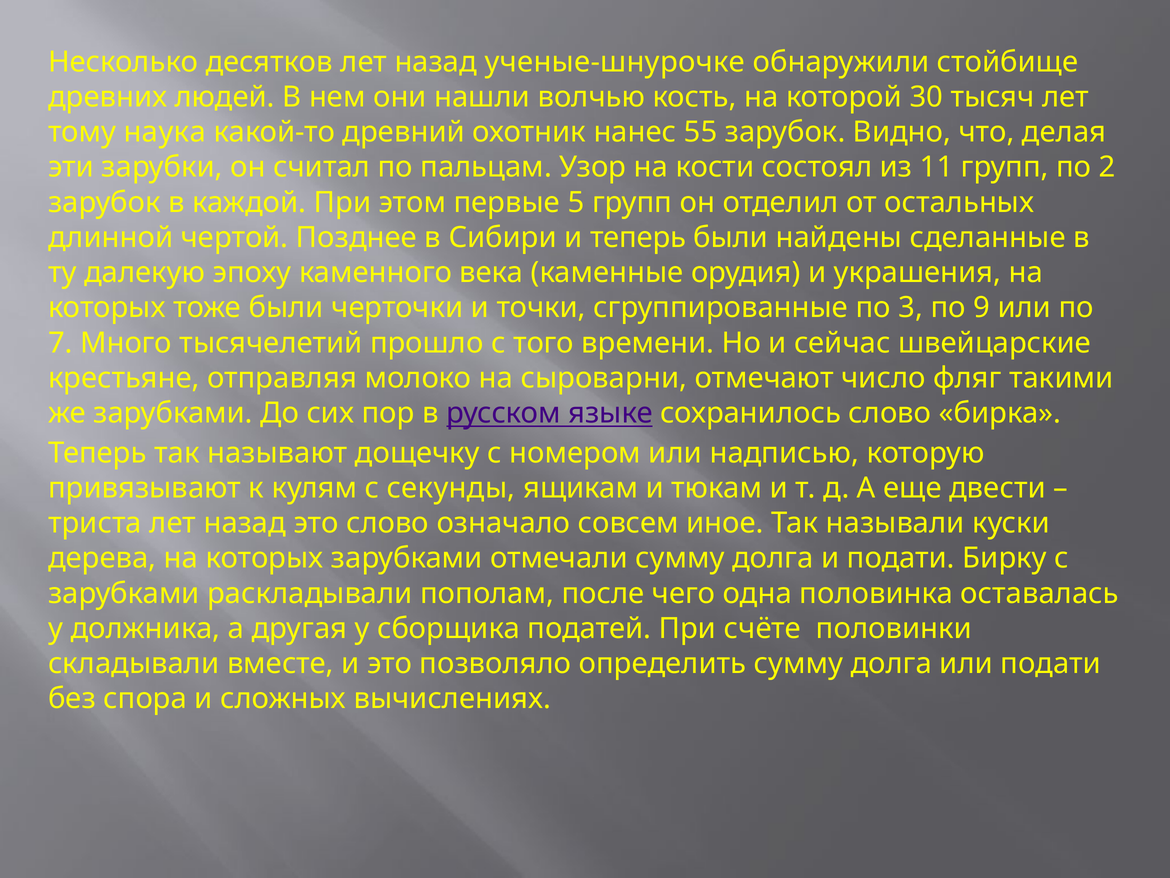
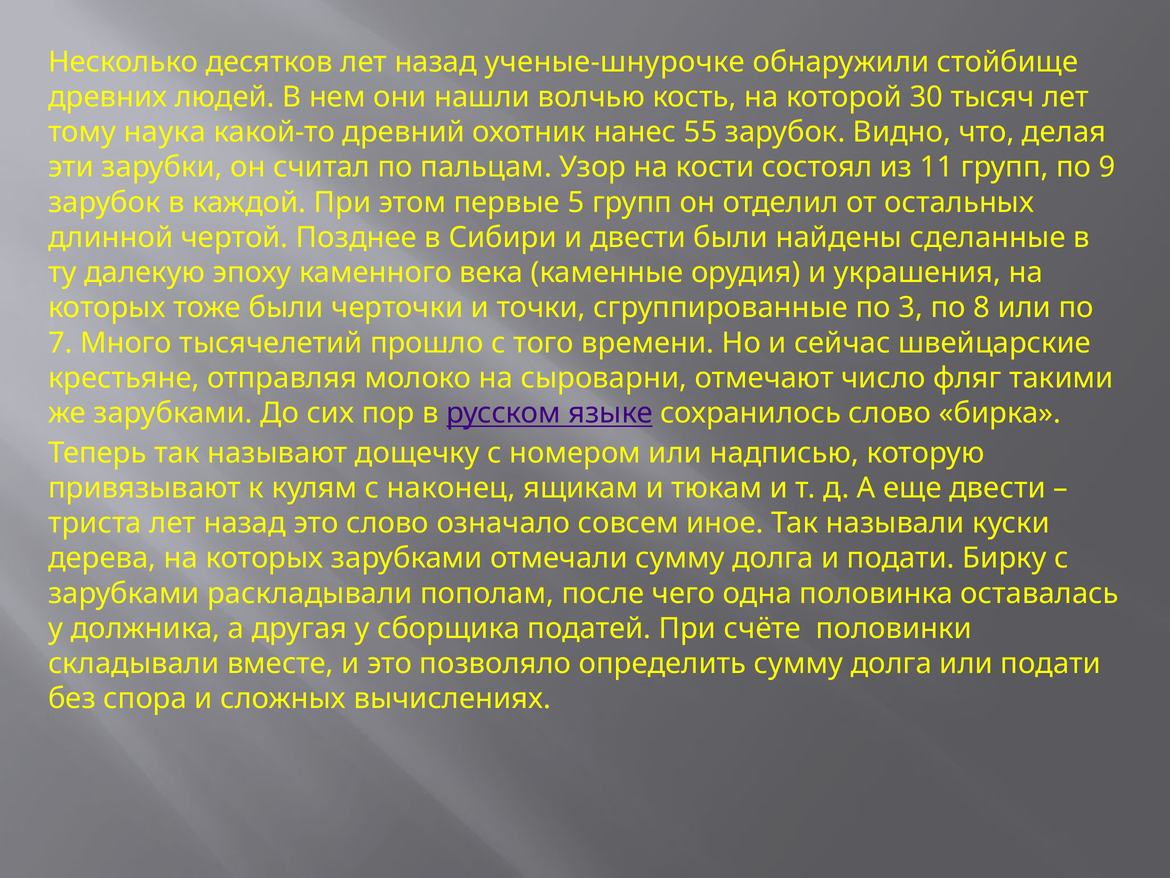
2: 2 -> 9 (1107, 167)
и теперь: теперь -> двести (638, 237)
9: 9 -> 8 (982, 308)
секунды: секунды -> наконец (451, 488)
